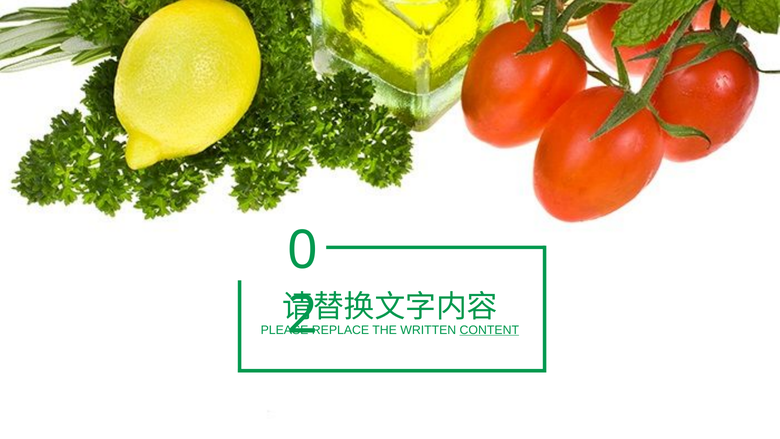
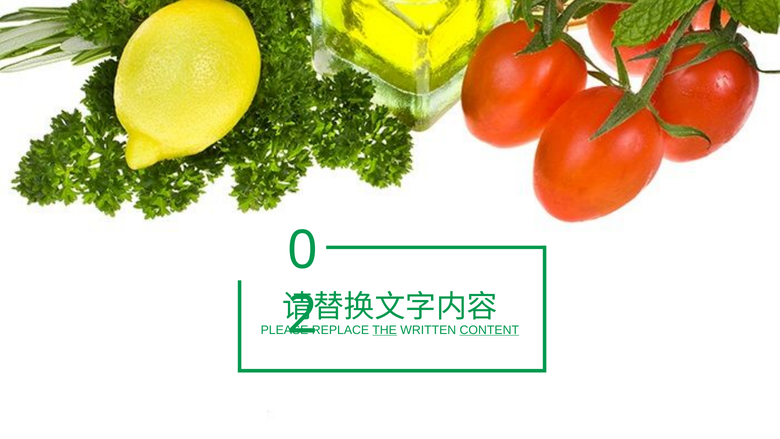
THE underline: none -> present (385, 330)
